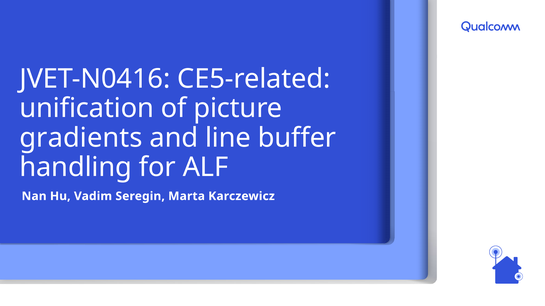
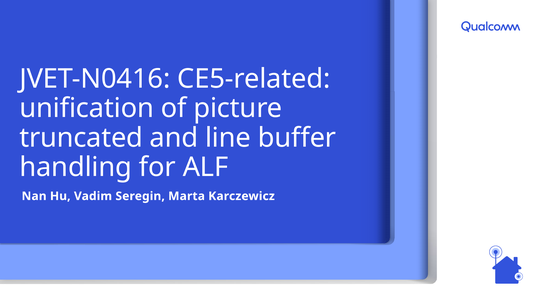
gradients: gradients -> truncated (81, 138)
